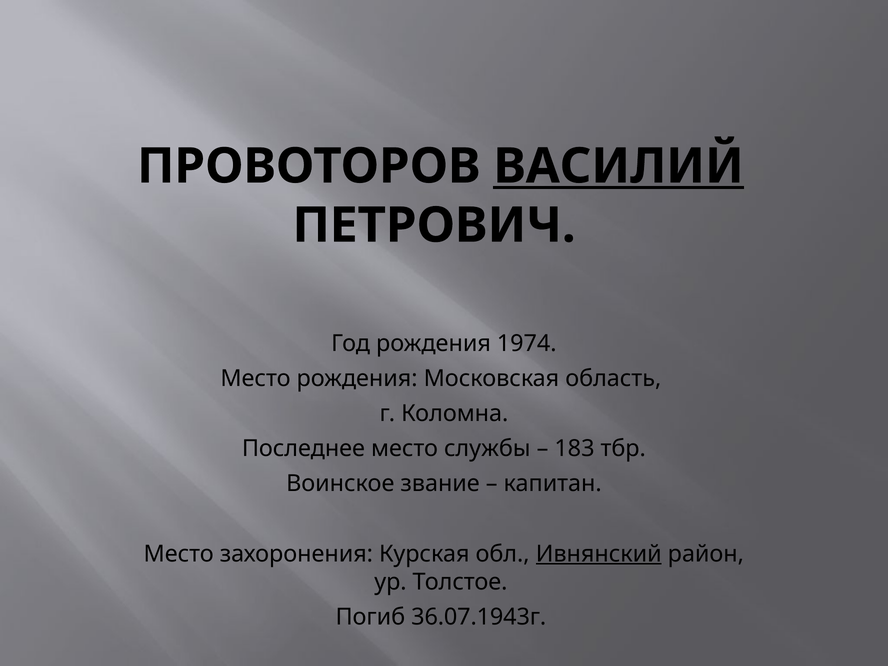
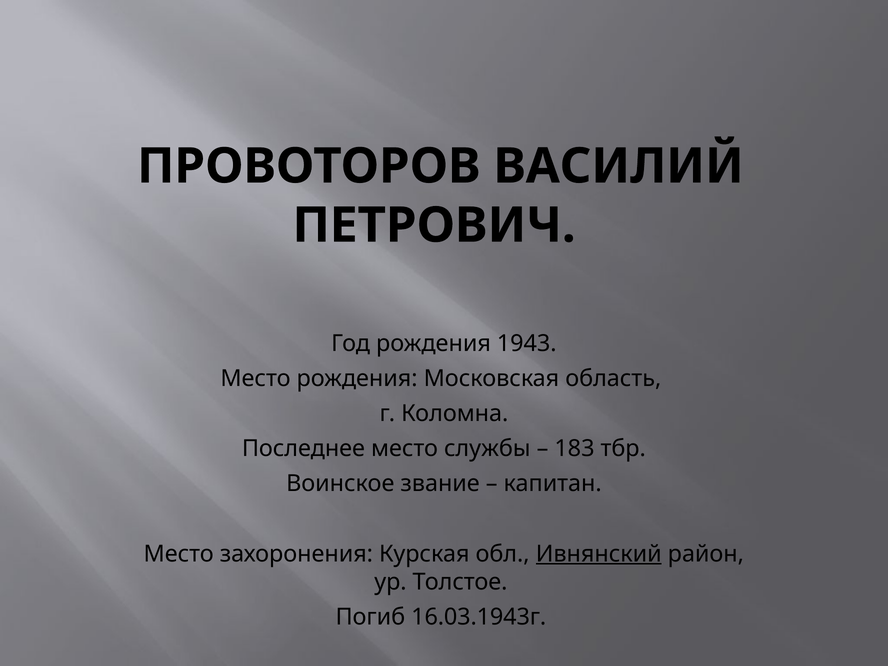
ВАСИЛИЙ underline: present -> none (619, 166)
1974: 1974 -> 1943 (527, 344)
36.07.1943г: 36.07.1943г -> 16.03.1943г (479, 617)
